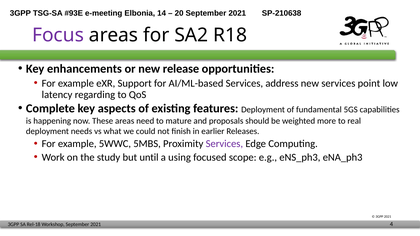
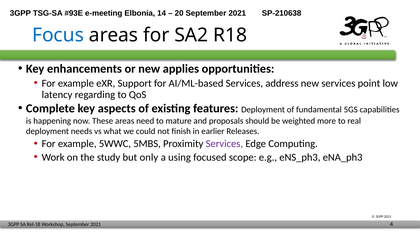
Focus colour: purple -> blue (58, 35)
release: release -> applies (181, 69)
until: until -> only (149, 157)
